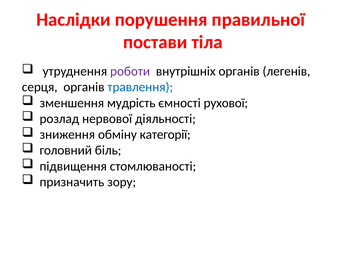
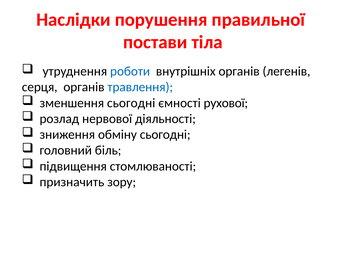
роботи colour: purple -> blue (130, 71)
зменшення мудрість: мудрість -> сьогодні (131, 103)
обміну категорії: категорії -> сьогодні (165, 135)
